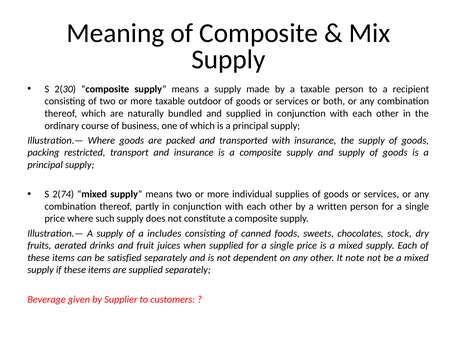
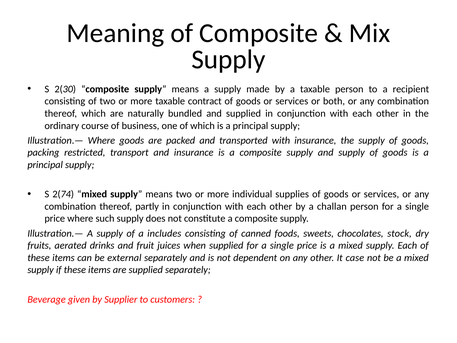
outdoor: outdoor -> contract (205, 101)
written: written -> challan (332, 206)
satisfied: satisfied -> external (124, 258)
note: note -> case (355, 258)
